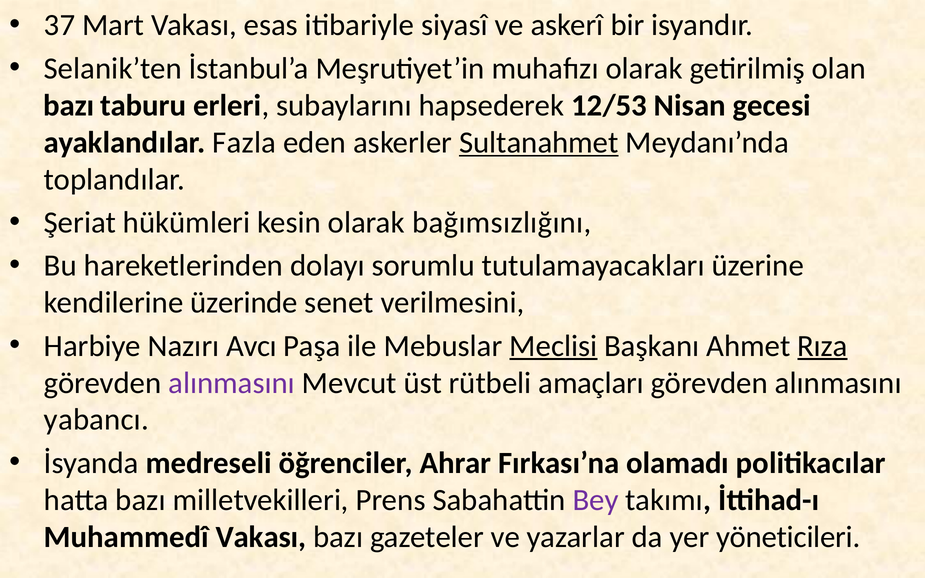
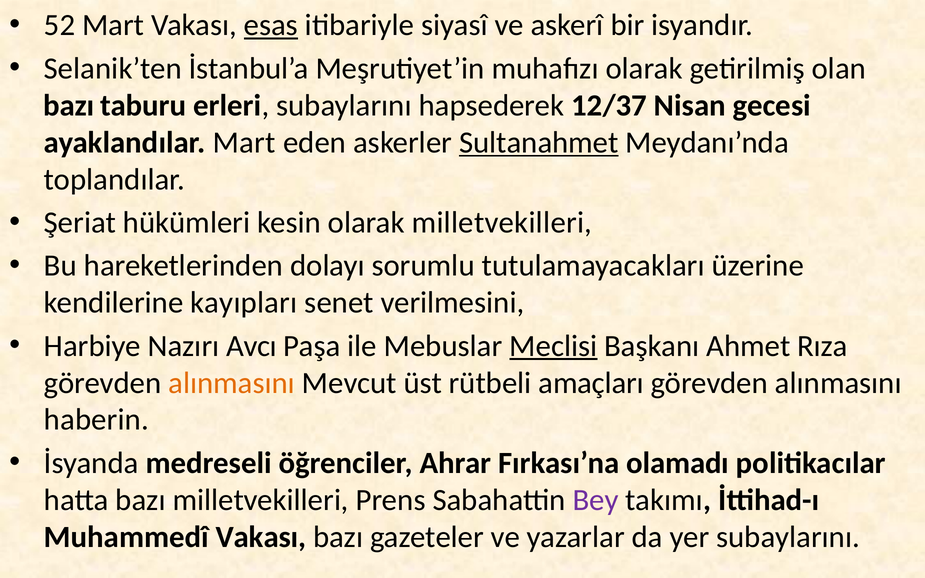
37: 37 -> 52 (60, 25)
esas underline: none -> present (271, 25)
12/53: 12/53 -> 12/37 (609, 105)
ayaklandılar Fazla: Fazla -> Mart (244, 142)
olarak bağımsızlığını: bağımsızlığını -> milletvekilleri (502, 223)
üzerinde: üzerinde -> kayıpları (244, 303)
Rıza underline: present -> none (823, 346)
alınmasını colour: purple -> orange (232, 383)
yabancı: yabancı -> haberin (96, 420)
yer yöneticileri: yöneticileri -> subaylarını (788, 537)
